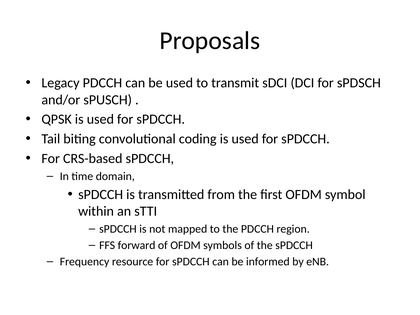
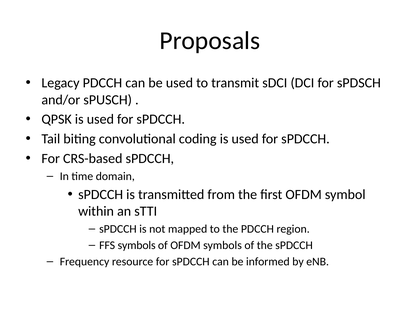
FFS forward: forward -> symbols (137, 245)
